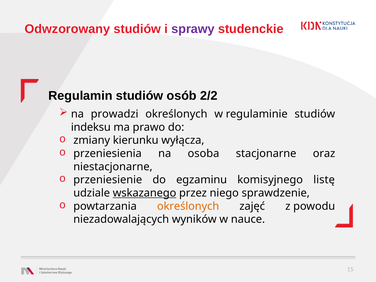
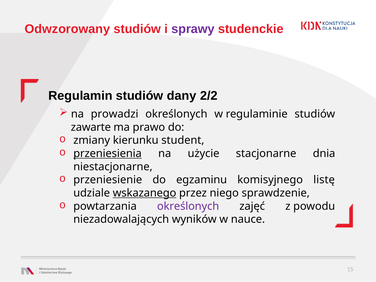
osób: osób -> dany (182, 96)
indeksu: indeksu -> zawarte (91, 127)
wyłącza: wyłącza -> student (183, 140)
przeniesienia underline: none -> present (108, 154)
osoba: osoba -> użycie (204, 154)
oraz: oraz -> dnia (324, 154)
określonych colour: orange -> purple (188, 206)
